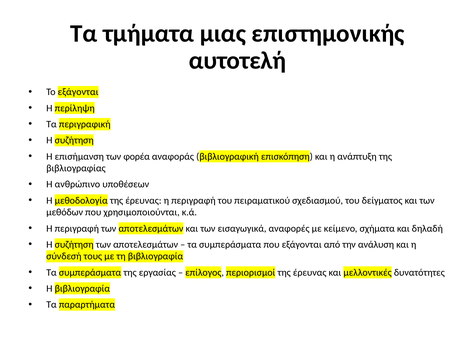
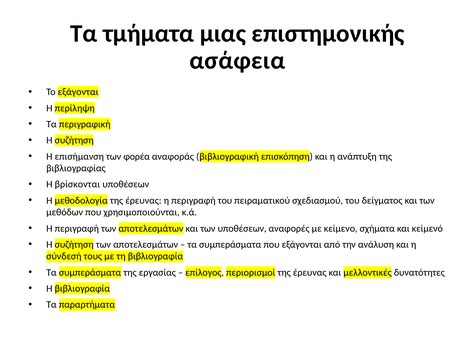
αυτοτελή: αυτοτελή -> ασάφεια (237, 61)
ανθρώπινο: ανθρώπινο -> βρίσκονται (77, 185)
των εισαγωγικά: εισαγωγικά -> υποθέσεων (242, 229)
δηλαδή: δηλαδή -> κείμενό (427, 229)
